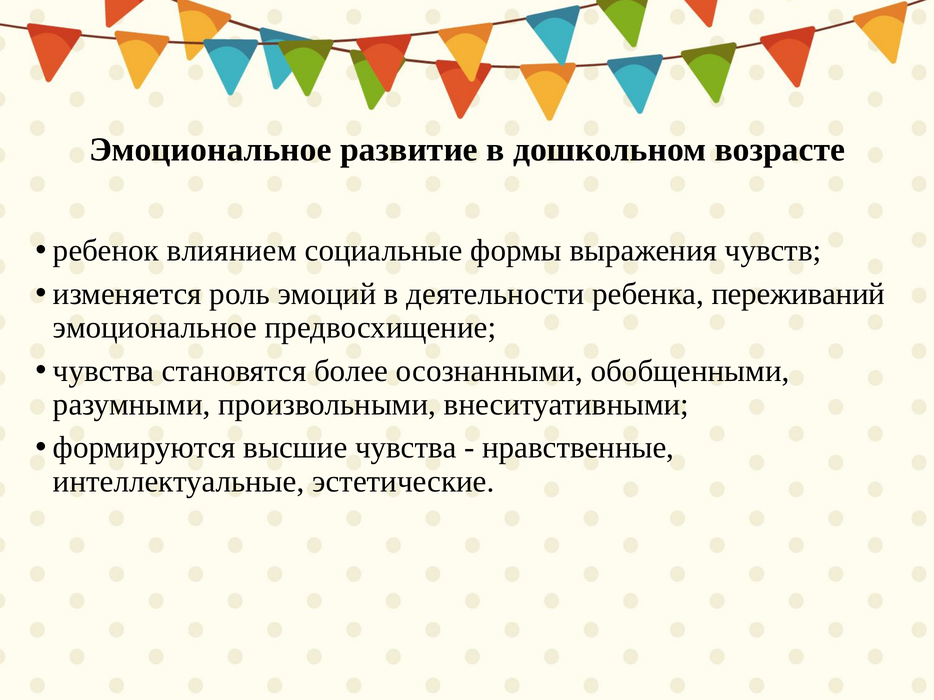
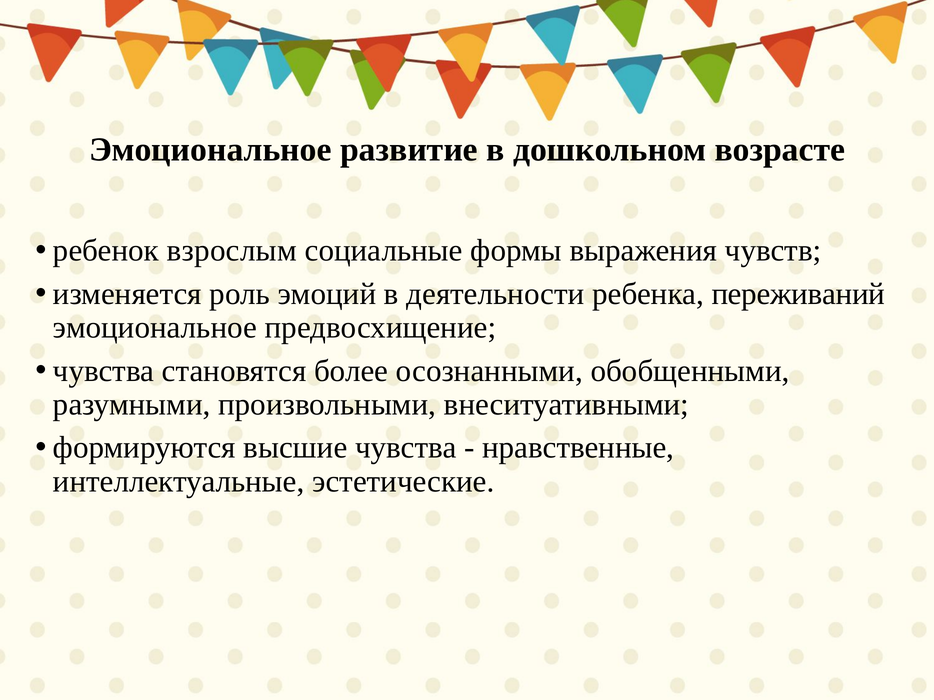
влиянием: влиянием -> взрослым (232, 251)
